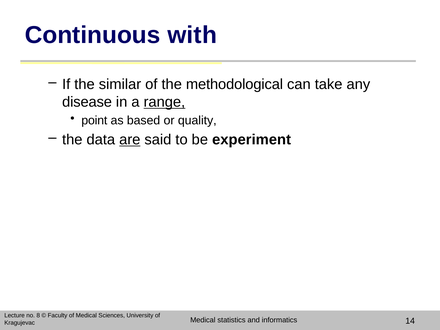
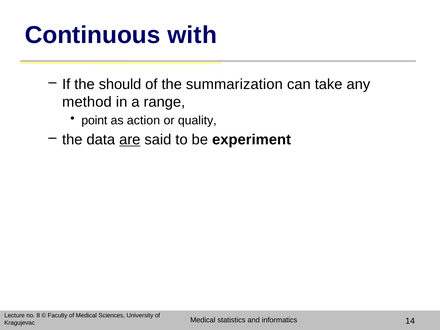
similar: similar -> should (120, 84)
methodological: methodological -> summarization (234, 84)
disease: disease -> method (87, 102)
range underline: present -> none (164, 102)
based: based -> action (143, 120)
